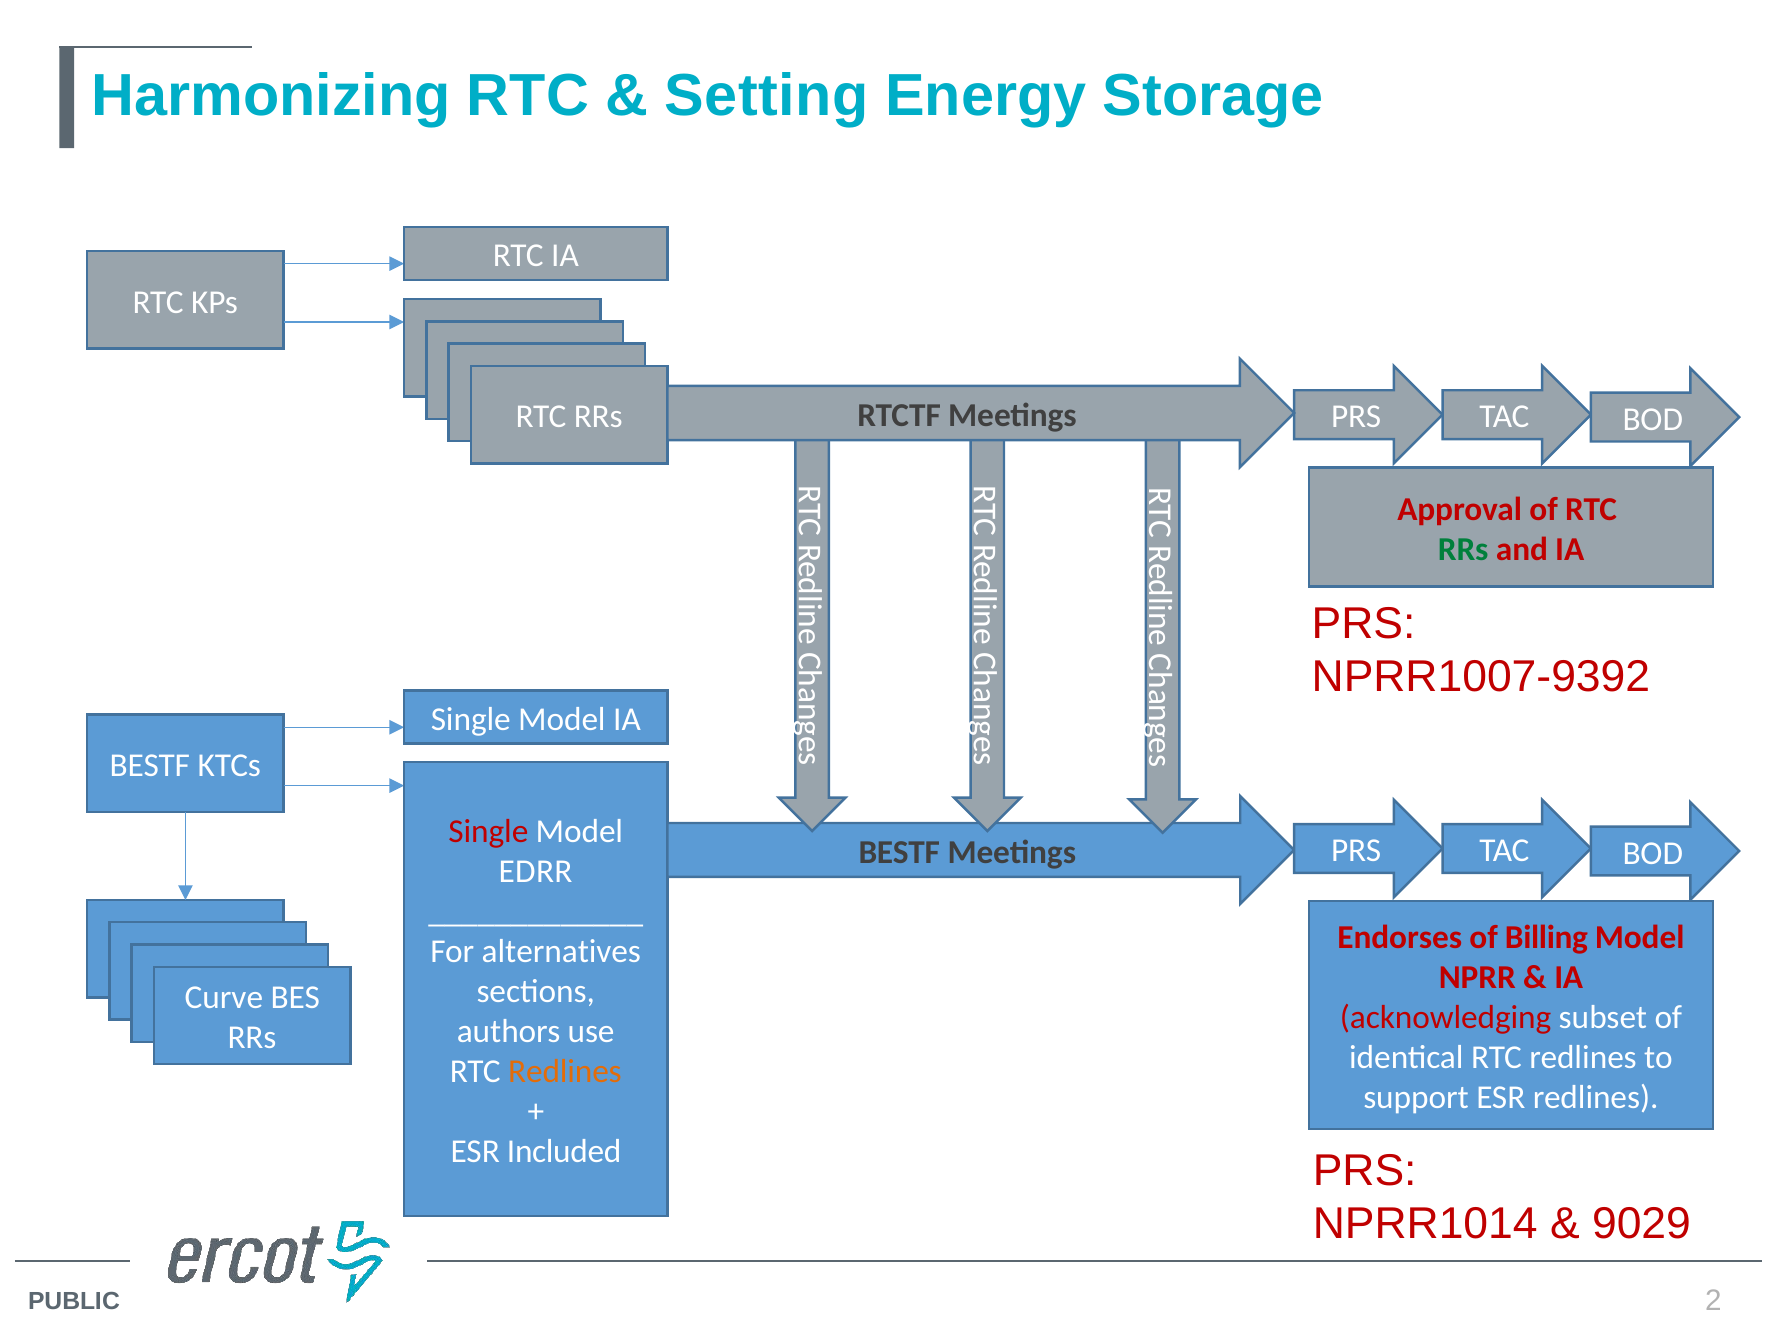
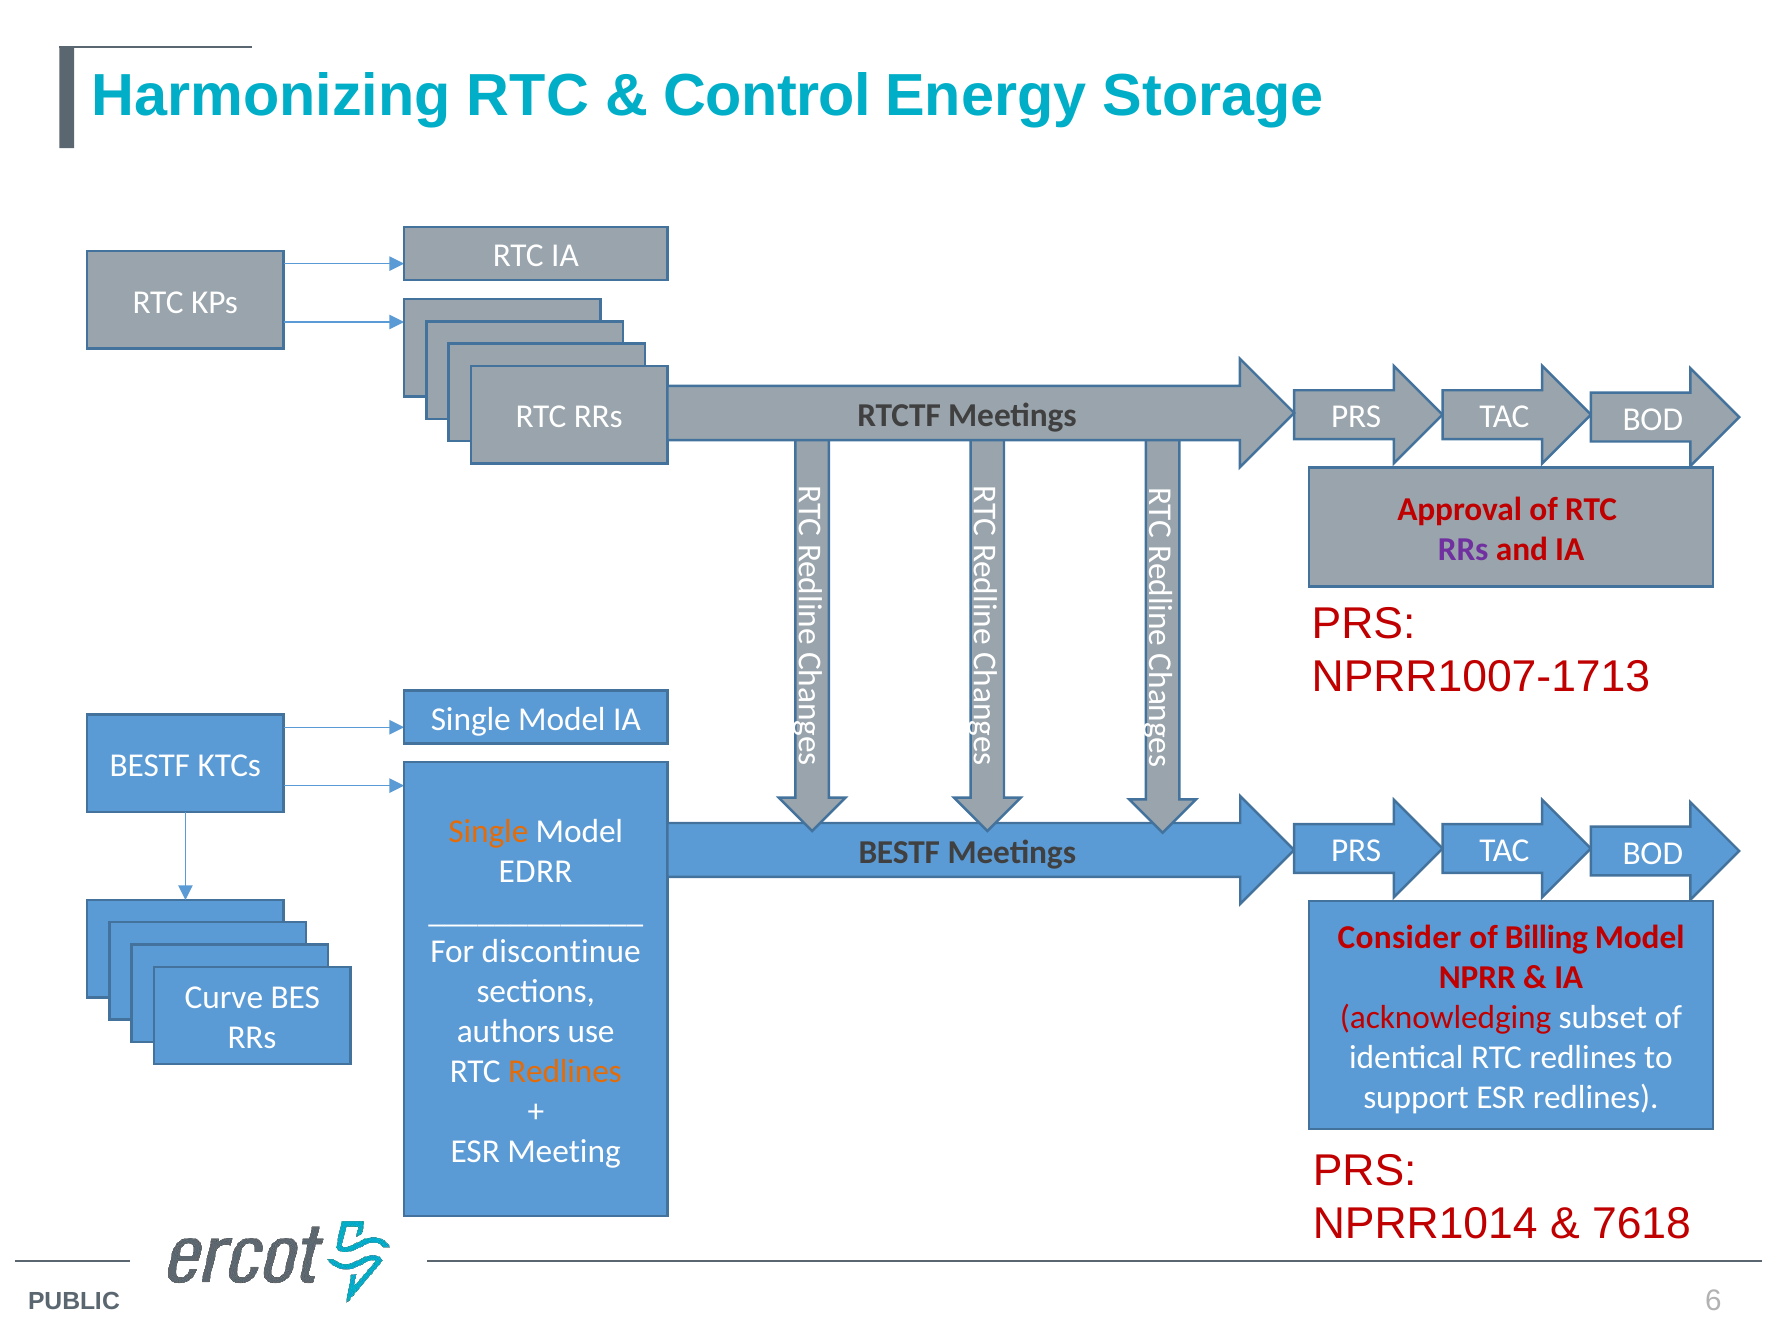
Setting: Setting -> Control (767, 96)
RRs colour: green -> purple (1463, 549)
NPRR1007-9392: NPRR1007-9392 -> NPRR1007-1713 (1481, 677)
Single colour: red -> orange (488, 831)
Endorses: Endorses -> Consider (1400, 937)
alternatives: alternatives -> discontinue (561, 952)
Included: Included -> Meeting (564, 1152)
9029: 9029 -> 7618 (1642, 1224)
2: 2 -> 6 (1713, 1301)
